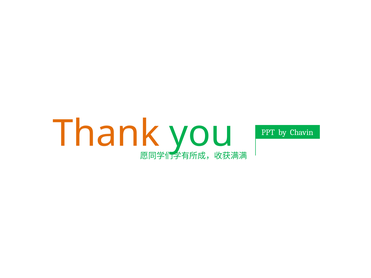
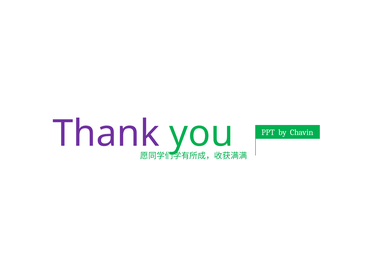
Thank colour: orange -> purple (106, 134)
